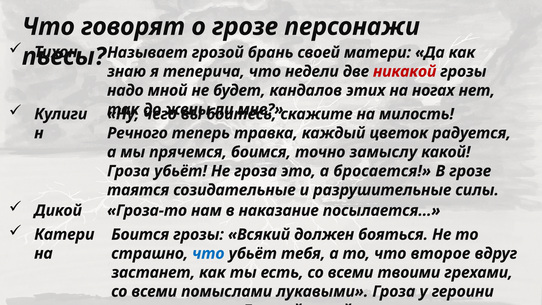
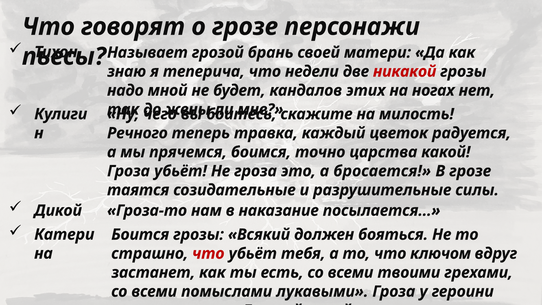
замыслу: замыслу -> царства (383, 152)
что colour: blue -> red (208, 253)
второе: второе -> ключом (441, 253)
